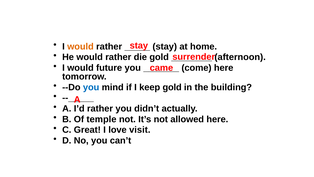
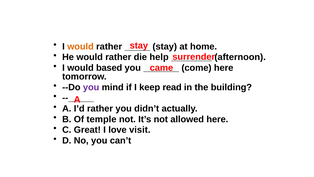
die gold: gold -> help (159, 57)
future: future -> based (109, 68)
you colour: blue -> purple (91, 87)
keep gold: gold -> read (172, 87)
